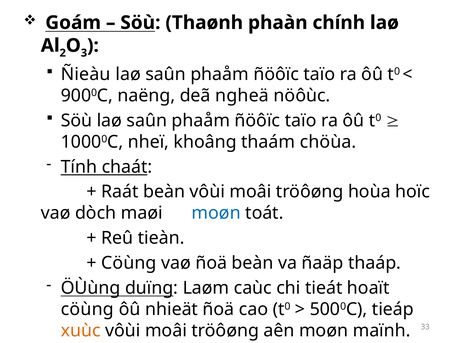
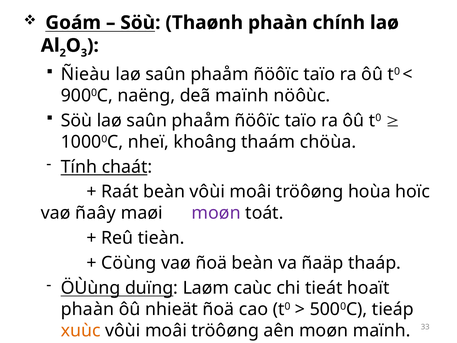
deã ngheä: ngheä -> maïnh (242, 96)
dòch: dòch -> ñaây (96, 213)
moøn colour: blue -> purple (216, 213)
cöùng: cöùng -> phaàn (87, 309)
